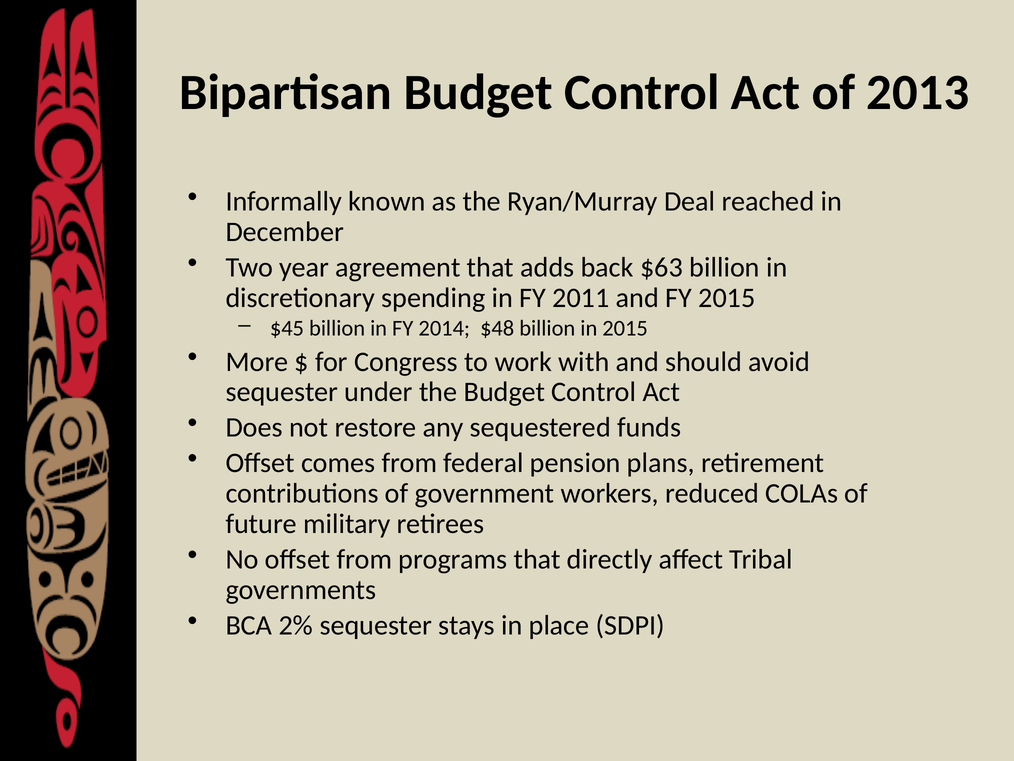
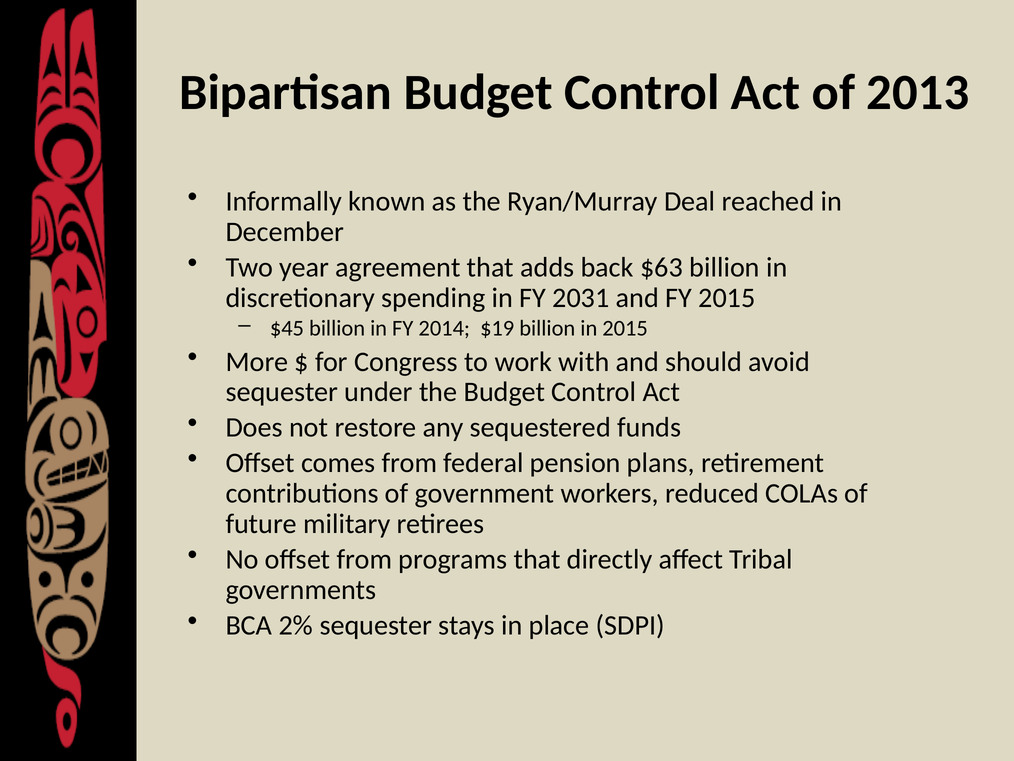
2011: 2011 -> 2031 (581, 298)
$48: $48 -> $19 (497, 328)
